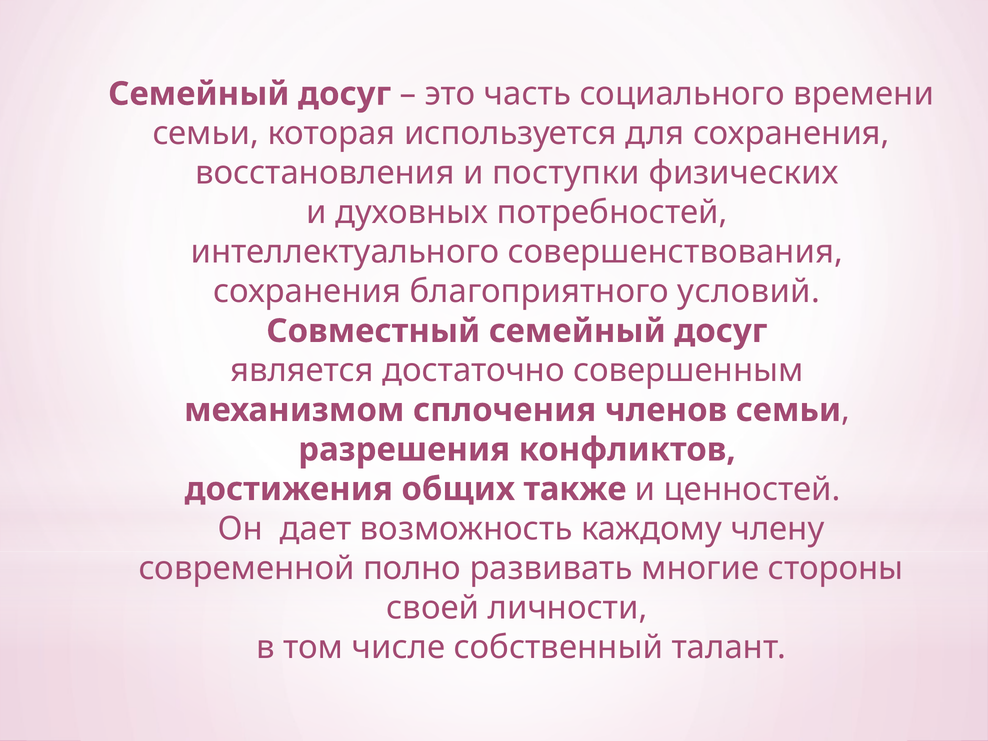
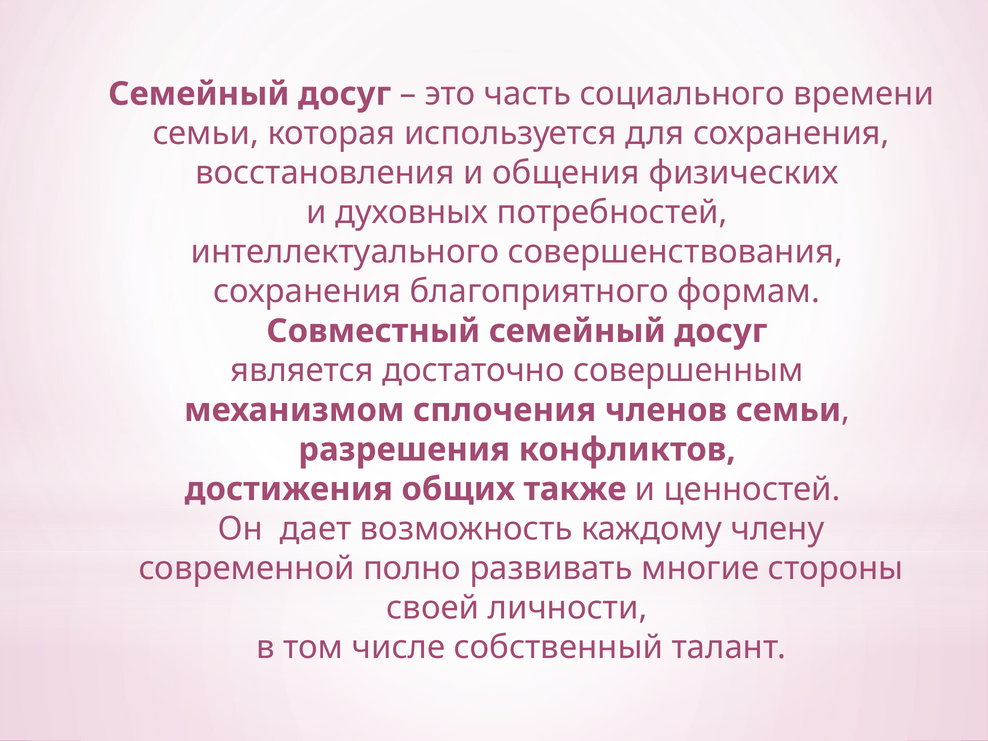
поступки: поступки -> общения (566, 173)
условий: условий -> формам (749, 292)
